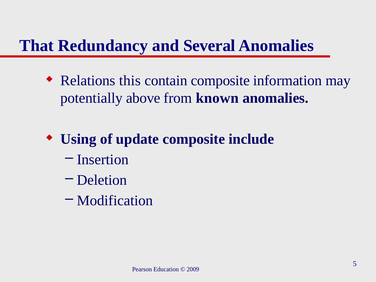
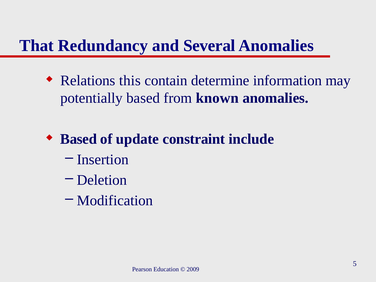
contain composite: composite -> determine (220, 81)
potentially above: above -> based (143, 98)
Using: Using -> Based (79, 139)
update composite: composite -> constraint (194, 139)
